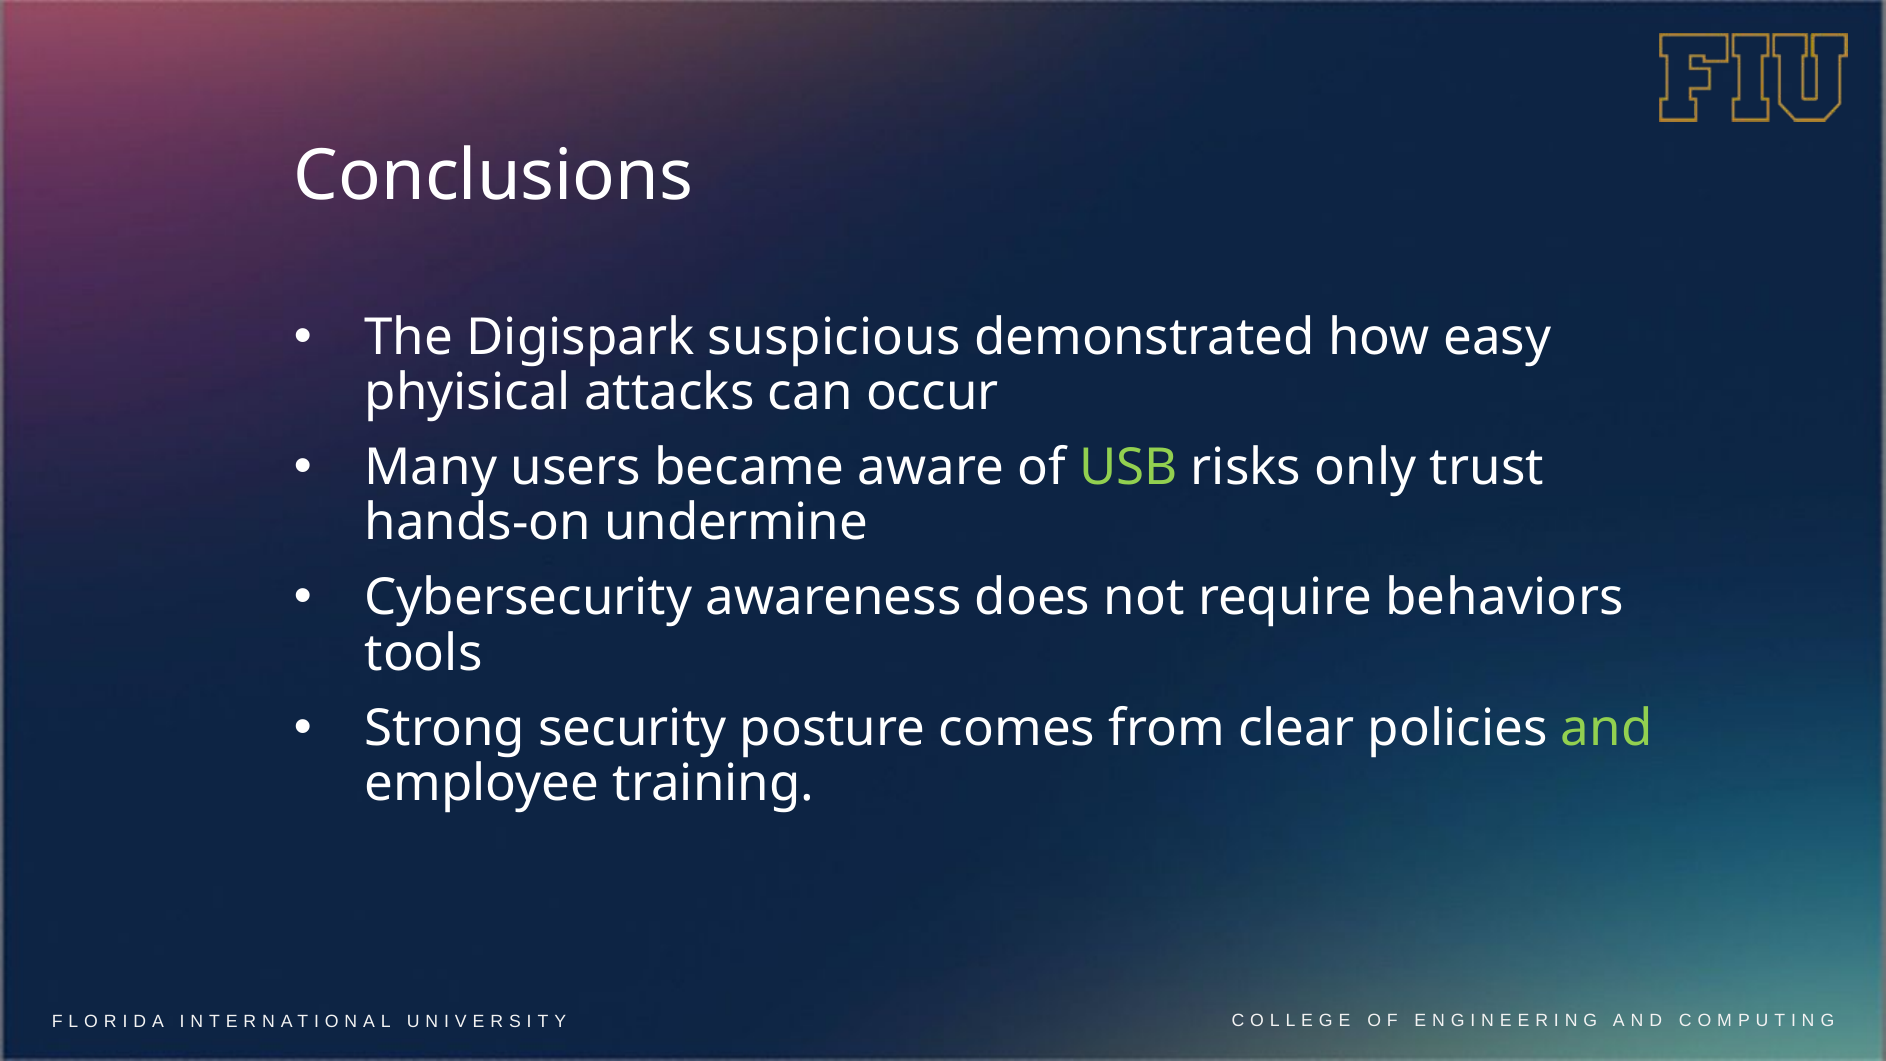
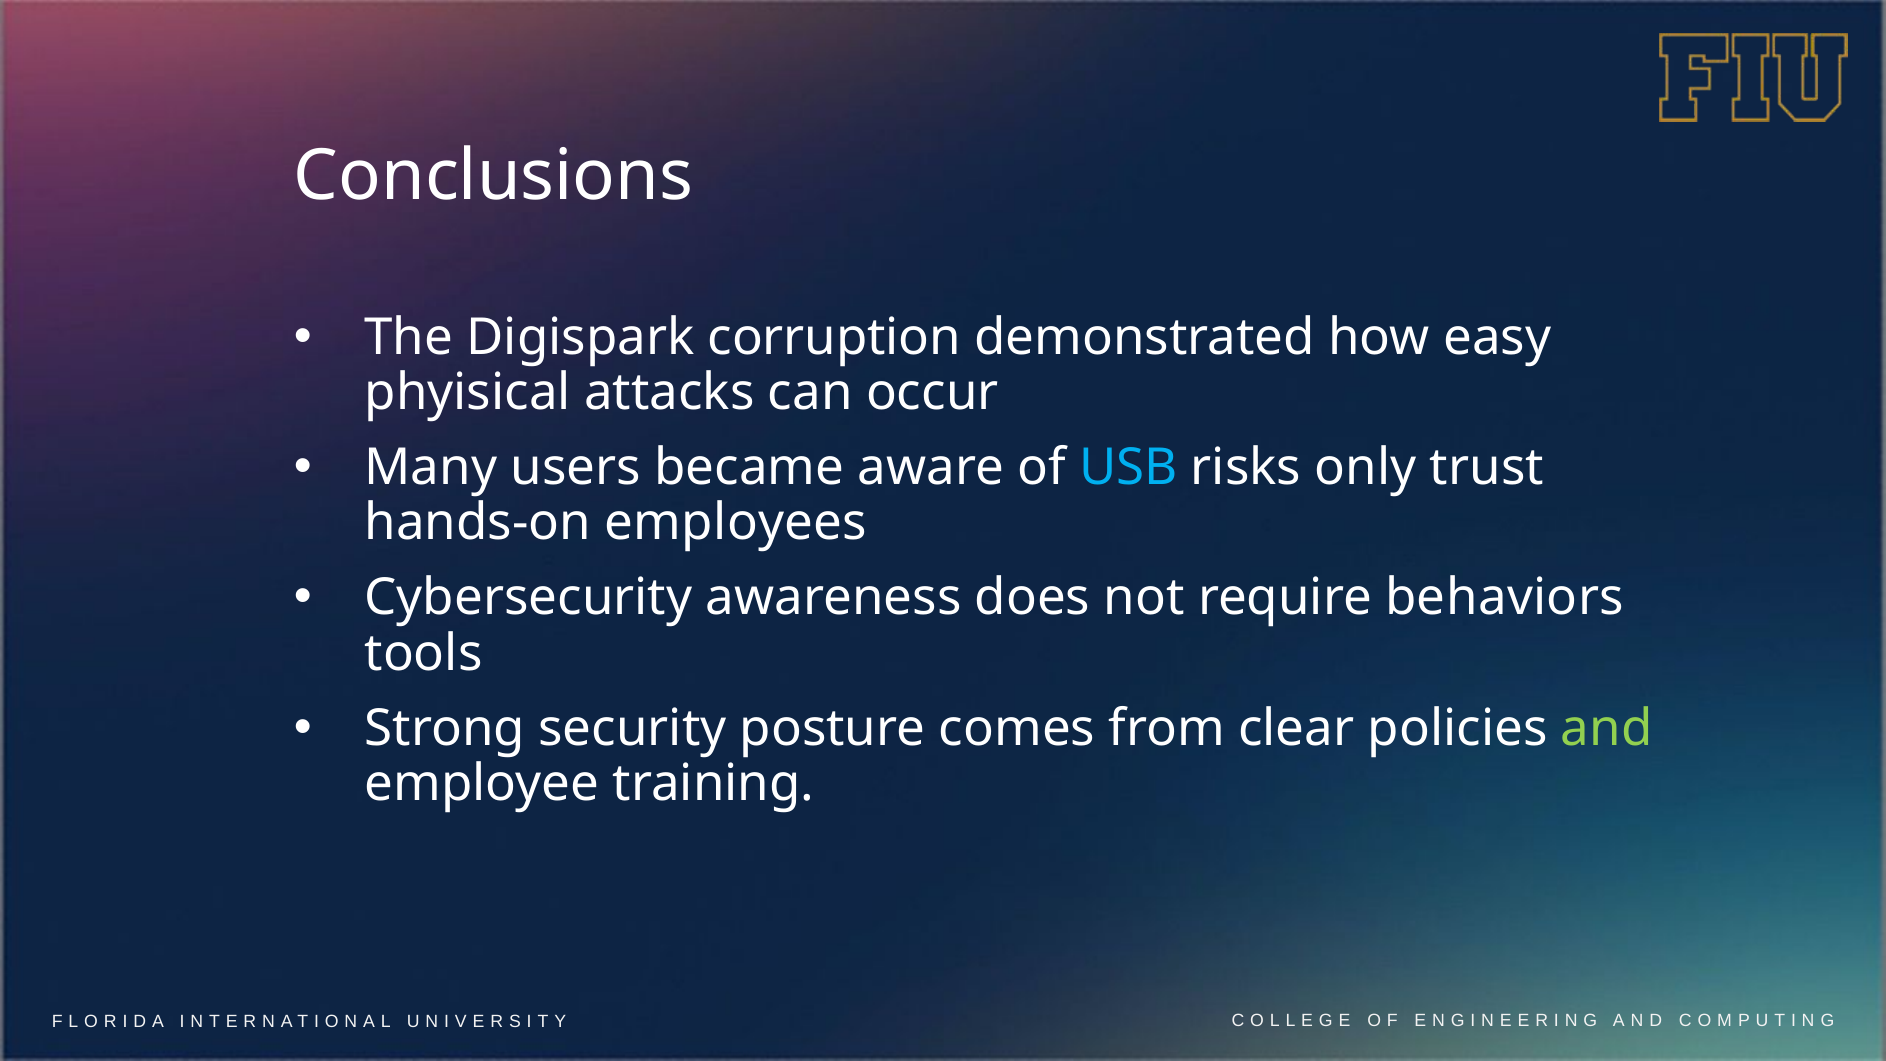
suspicious: suspicious -> corruption (834, 337)
USB colour: light green -> light blue (1128, 468)
undermine: undermine -> employees (736, 523)
